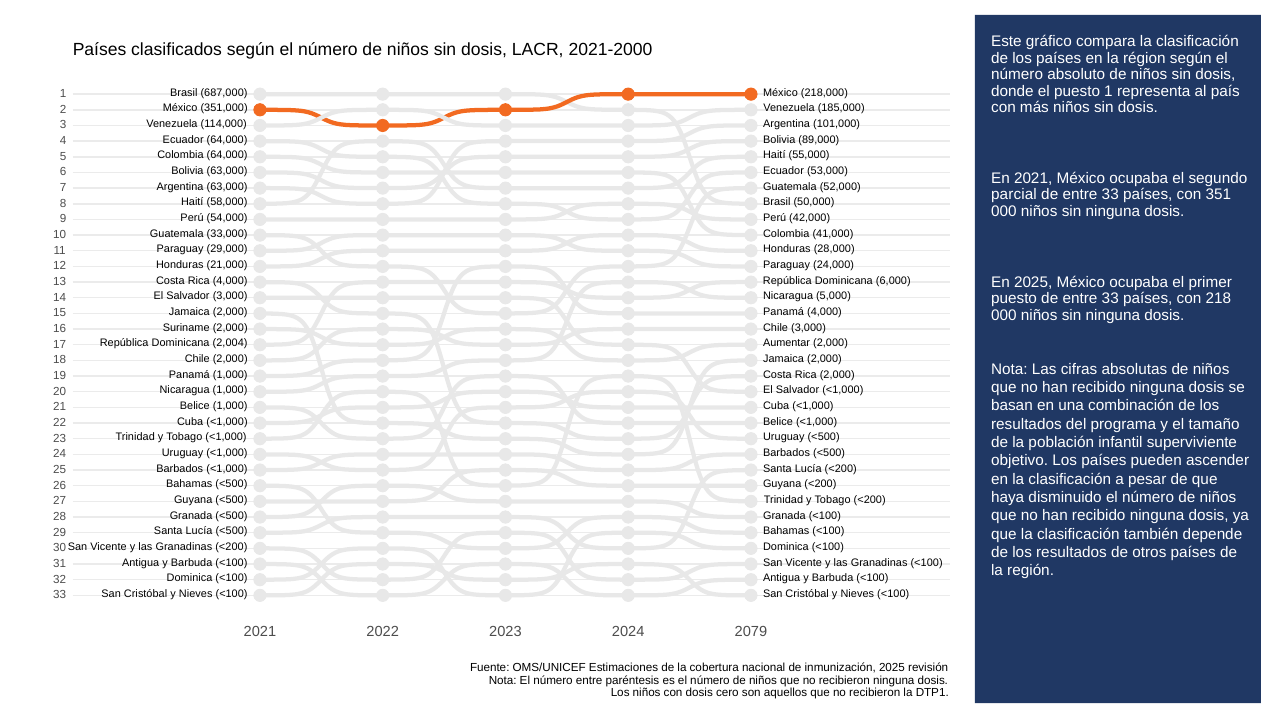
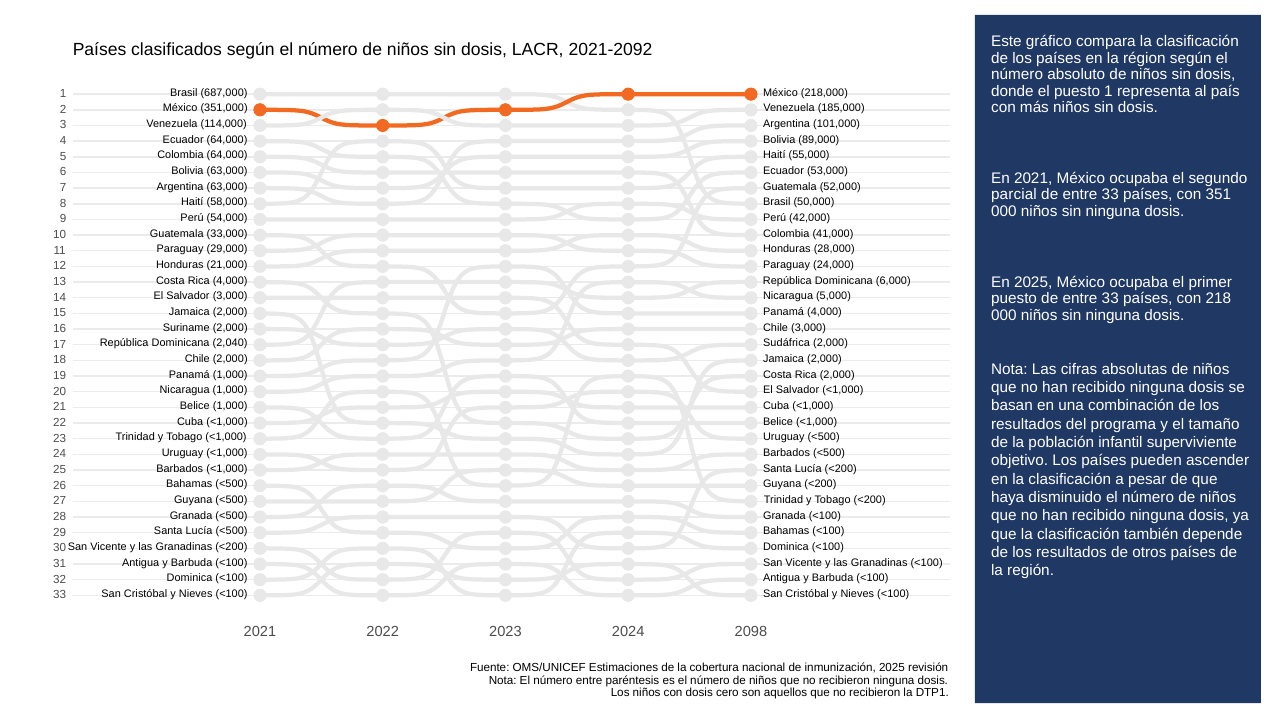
2021-2000: 2021-2000 -> 2021-2092 (610, 49)
2,004: 2,004 -> 2,040 (230, 343)
Aumentar: Aumentar -> Sudáfrica (786, 343)
2079: 2079 -> 2098 (751, 632)
